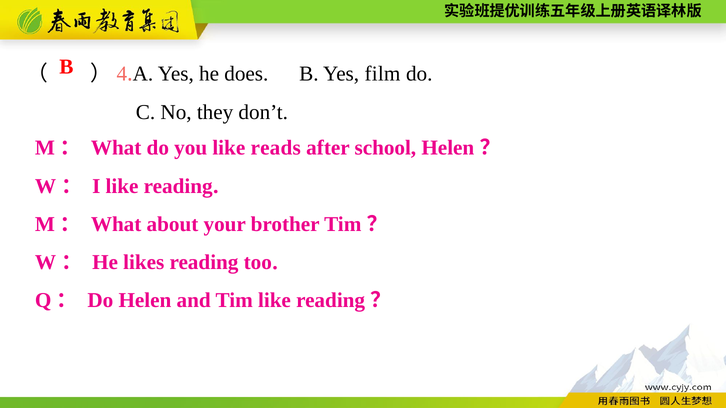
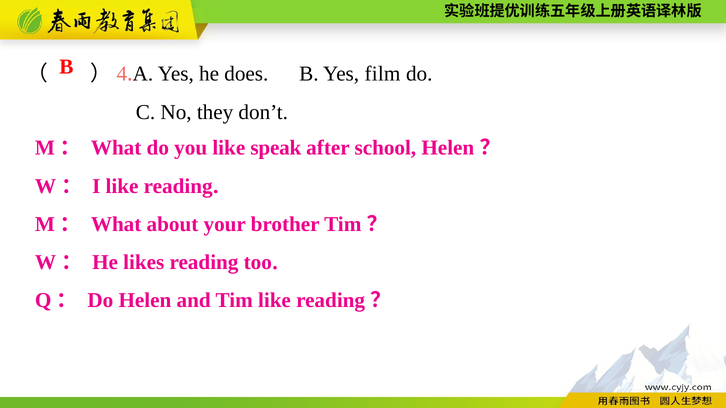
reads: reads -> speak (276, 148)
